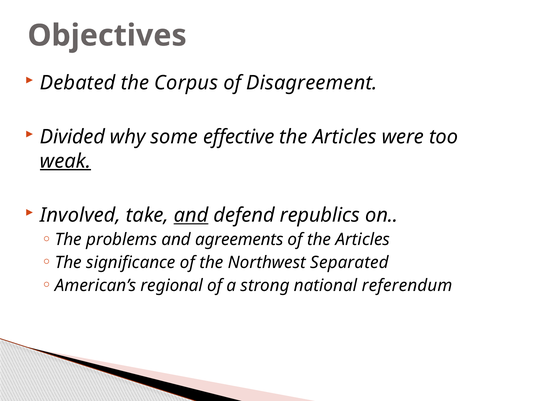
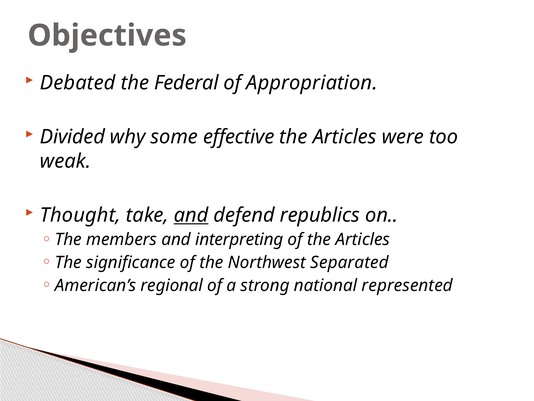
Corpus: Corpus -> Federal (186, 83)
Disagreement: Disagreement -> Appropriation (312, 83)
weak underline: present -> none (65, 161)
Involved: Involved -> Thought (80, 215)
problems: problems -> members (122, 239)
agreements: agreements -> interpreting (239, 239)
referendum: referendum -> represented (407, 285)
